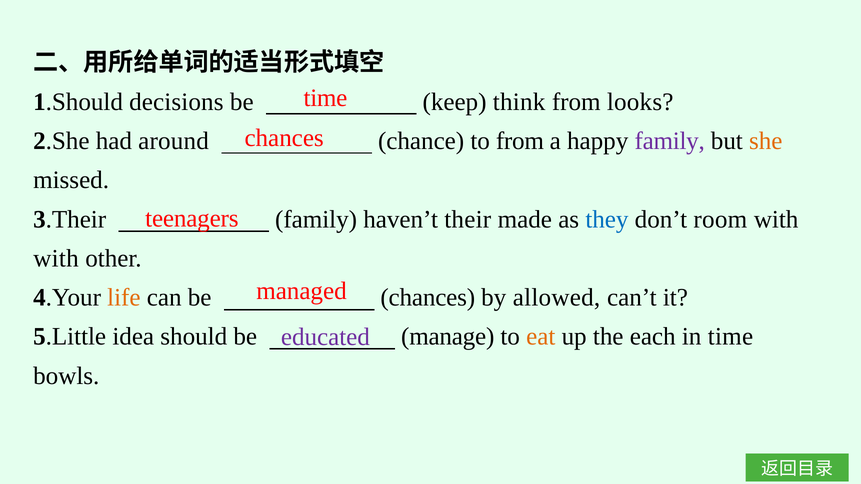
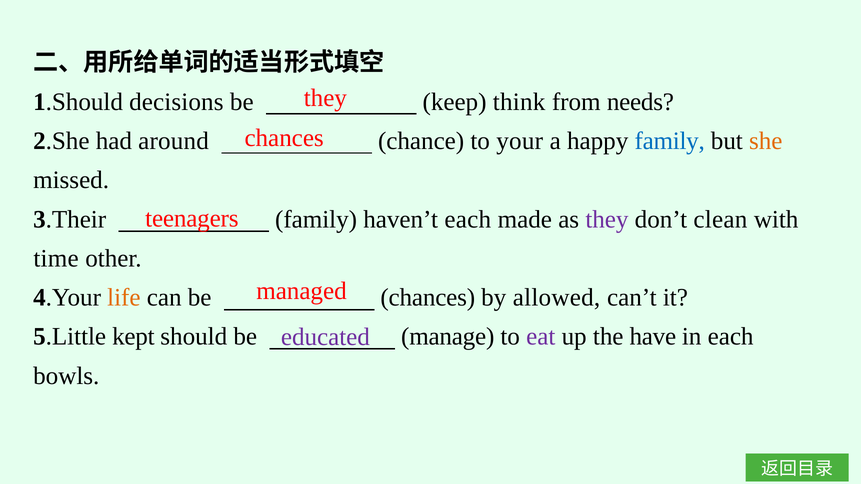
time: time -> they (325, 98)
looks: looks -> needs (640, 102)
to from: from -> your (520, 141)
family colour: purple -> blue (670, 141)
haven’t their: their -> each (468, 219)
they colour: blue -> purple (607, 219)
room: room -> clean (720, 219)
with: with -> time (56, 259)
idea: idea -> kept (133, 337)
eat colour: orange -> purple (541, 337)
each: each -> have (653, 337)
in time: time -> each (731, 337)
